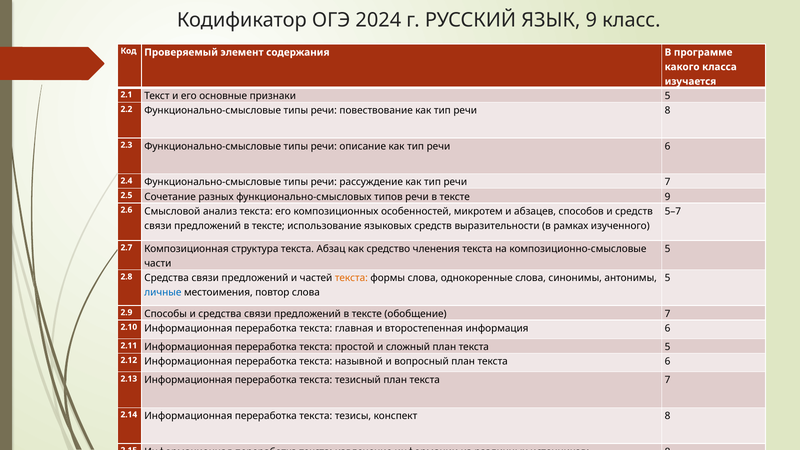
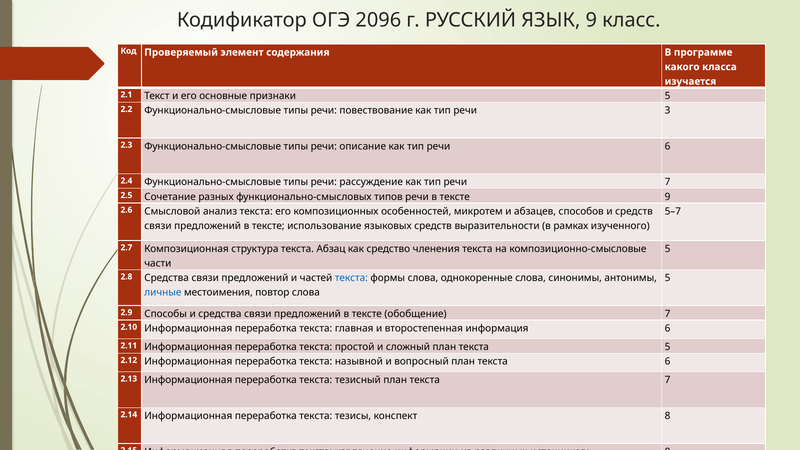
2024: 2024 -> 2096 (378, 20)
речи 8: 8 -> 3 (668, 111)
текста colour: orange -> blue (351, 278)
